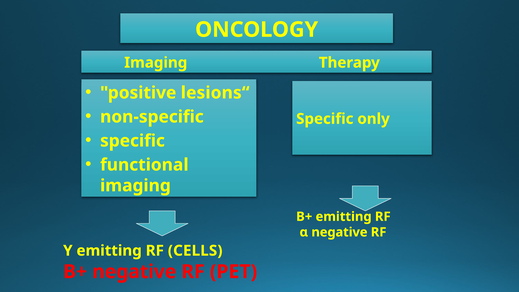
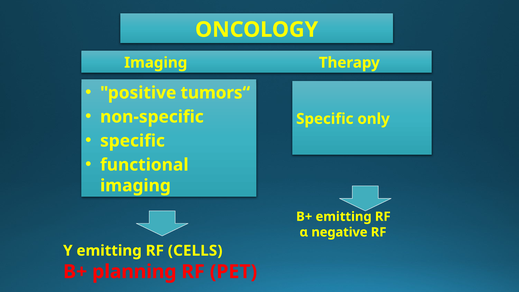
lesions“: lesions“ -> tumors“ (215, 93)
Β+ negative: negative -> planning (134, 272)
